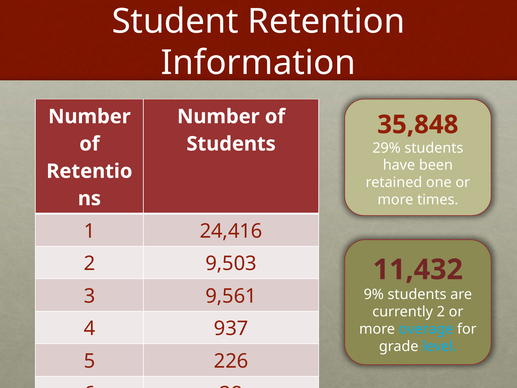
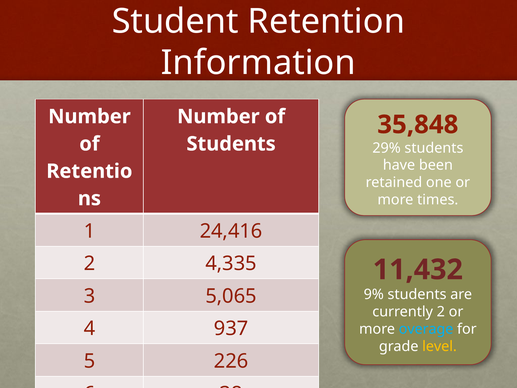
9,503: 9,503 -> 4,335 (231, 263)
9,561: 9,561 -> 5,065 (231, 296)
level colour: light blue -> yellow (440, 346)
